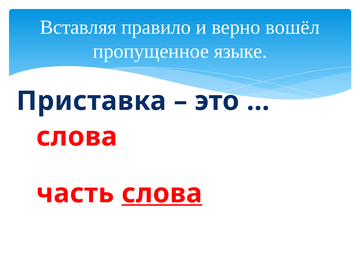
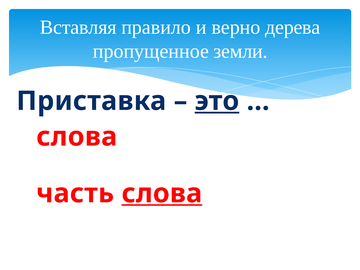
вошёл: вошёл -> дерева (293, 27)
языке: языке -> земли (240, 51)
это underline: none -> present (217, 101)
